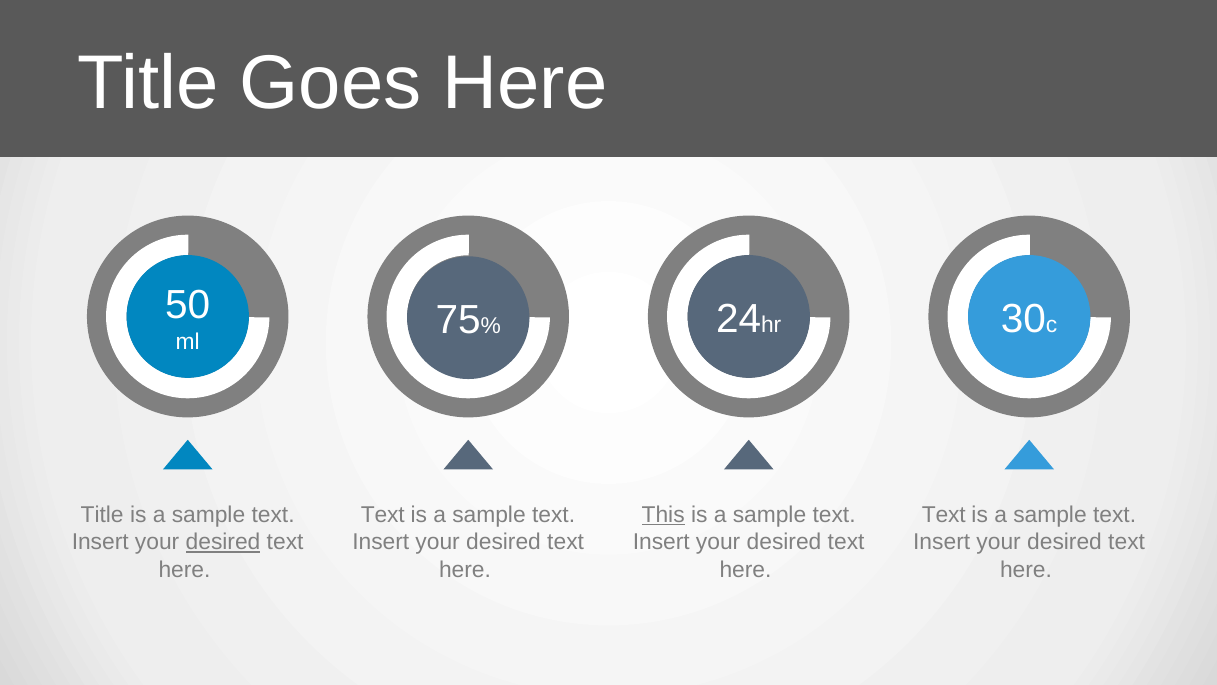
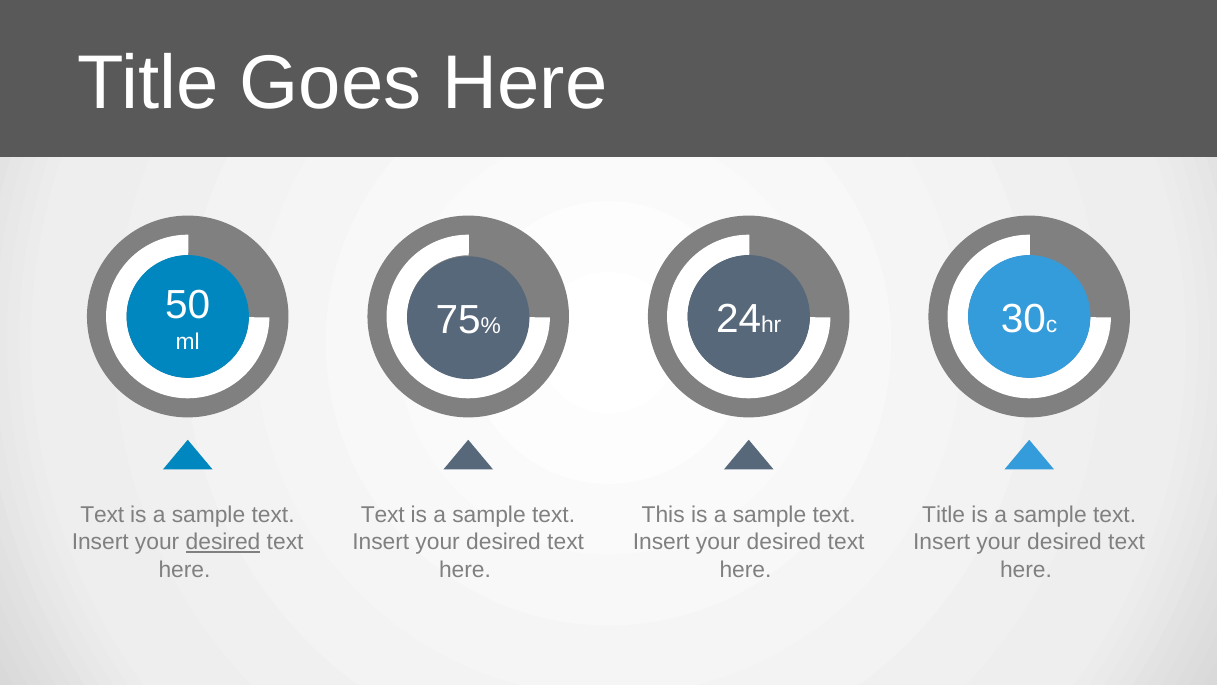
Title: Title -> Text (102, 515)
This underline: present -> none (663, 515)
Text: Text -> Title (944, 515)
